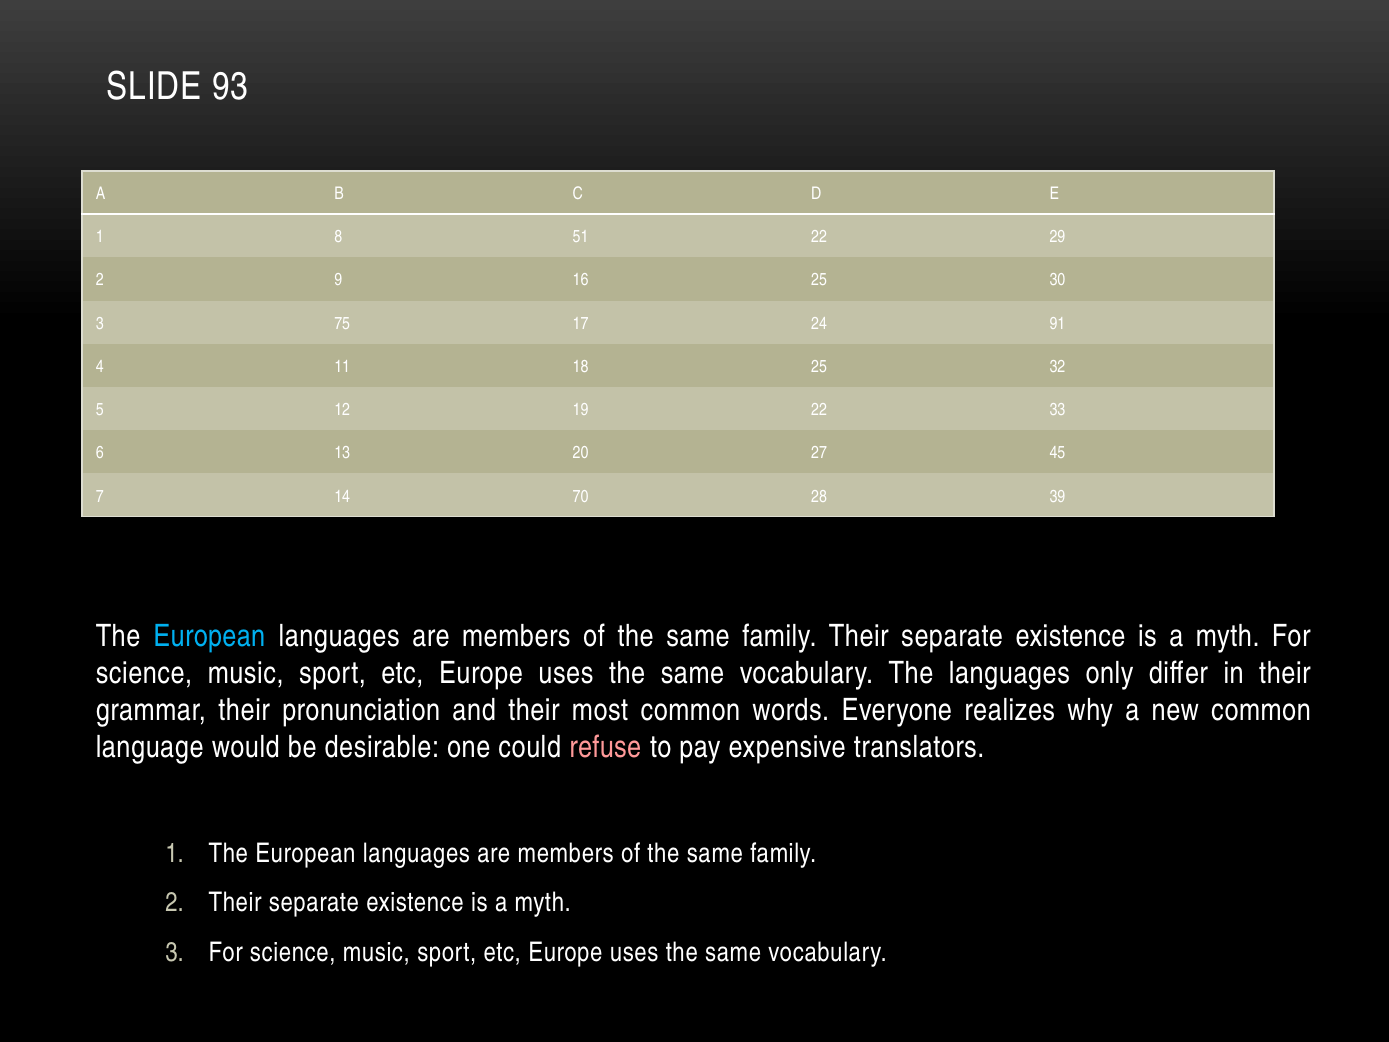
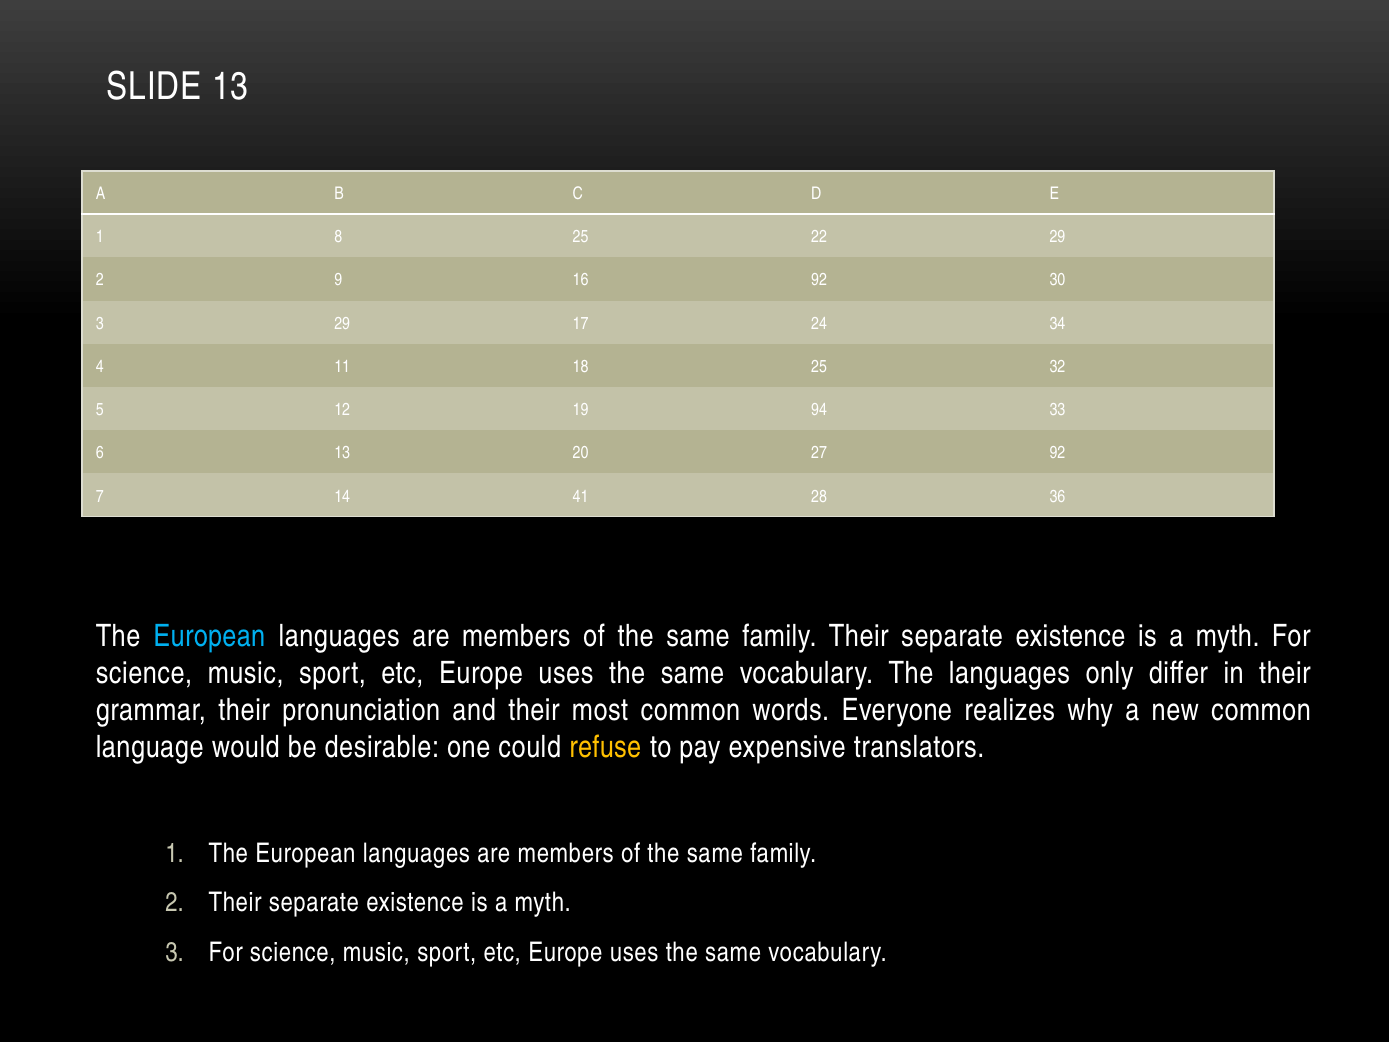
SLIDE 93: 93 -> 13 (230, 87)
8 51: 51 -> 25 (581, 237)
16 25: 25 -> 92 (819, 280)
3 75: 75 -> 29 (342, 323)
91: 91 -> 34 (1057, 323)
19 22: 22 -> 94 (819, 410)
27 45: 45 -> 92 (1057, 453)
70: 70 -> 41 (581, 496)
39: 39 -> 36 (1057, 496)
refuse colour: pink -> yellow (605, 747)
